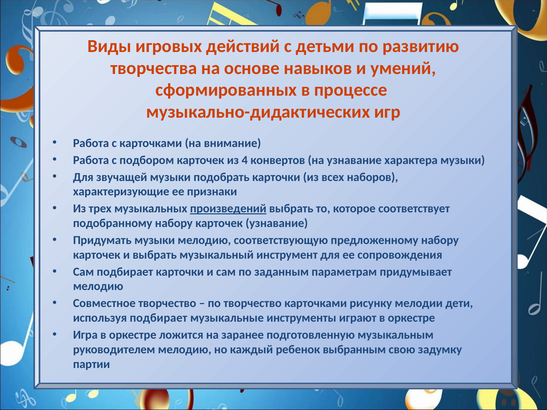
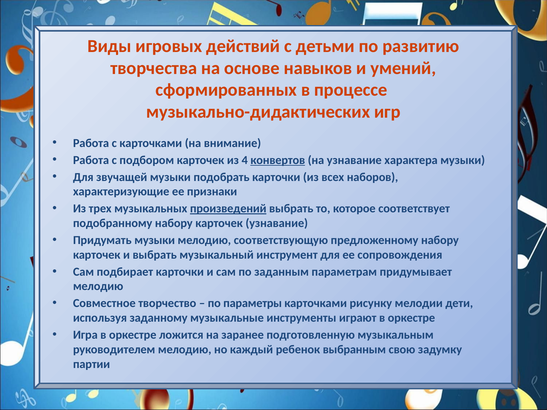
конвертов underline: none -> present (278, 160)
по творчество: творчество -> параметры (253, 303)
используя подбирает: подбирает -> заданному (159, 318)
